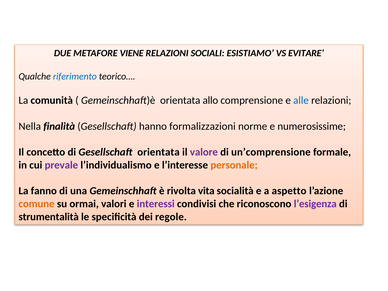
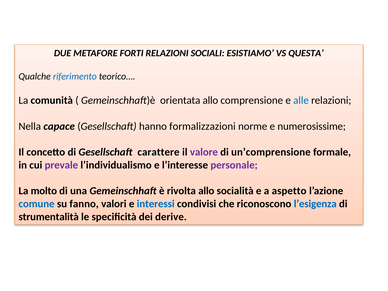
VIENE: VIENE -> FORTI (132, 53)
EVITARE: EVITARE -> QUESTA (306, 53)
finalità: finalità -> capace (59, 126)
Gesellschaft orientata: orientata -> carattere (158, 152)
personale colour: orange -> purple (234, 165)
fanno: fanno -> molto (44, 191)
rivolta vita: vita -> allo (206, 191)
comune colour: orange -> blue (37, 204)
ormai: ormai -> fanno (84, 204)
interessi colour: purple -> blue (156, 204)
l’esigenza colour: purple -> blue (315, 204)
regole: regole -> derive (171, 217)
